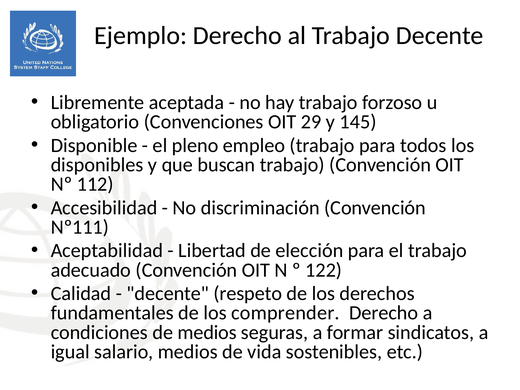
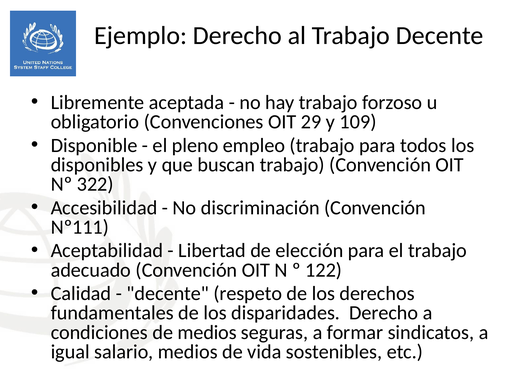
145: 145 -> 109 (358, 122)
112: 112 -> 322 (95, 184)
comprender: comprender -> disparidades (286, 313)
